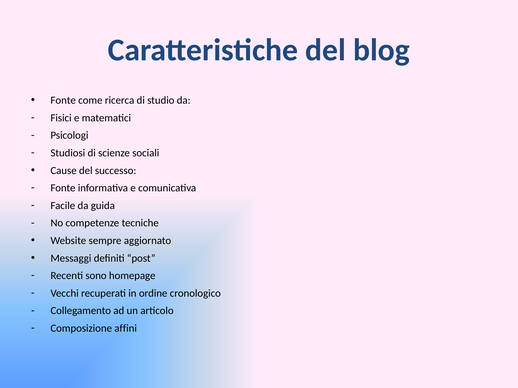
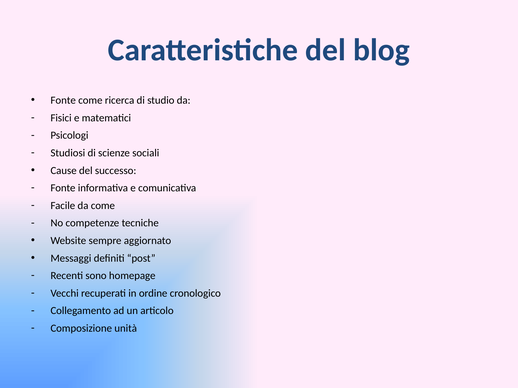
da guida: guida -> come (103, 206)
affini: affini -> unità (126, 329)
